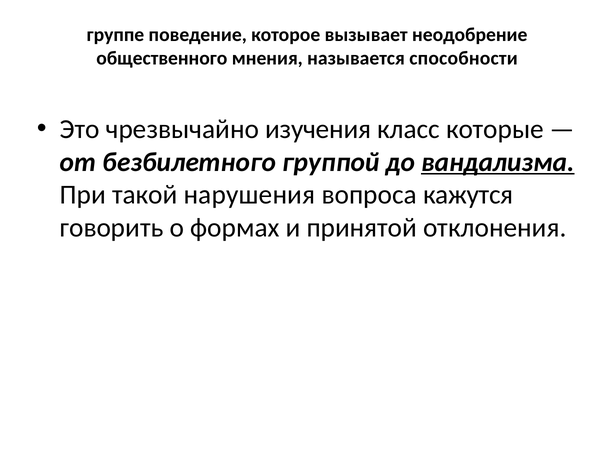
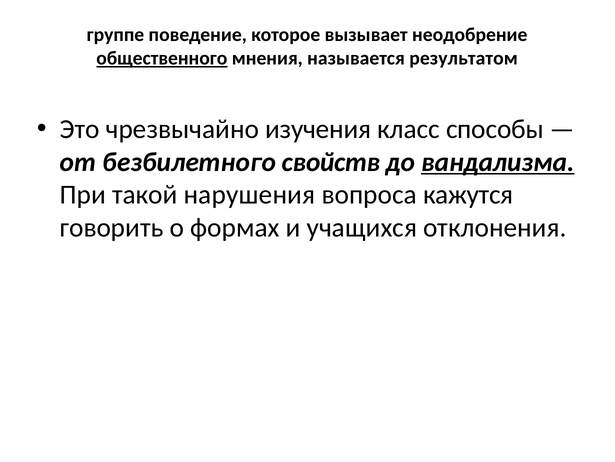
общественного underline: none -> present (162, 58)
способности: способности -> результатом (464, 58)
которые: которые -> способы (495, 129)
группой: группой -> свойств (331, 162)
принятой: принятой -> учащихся (362, 227)
